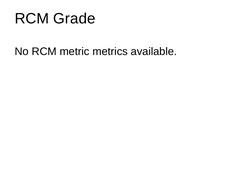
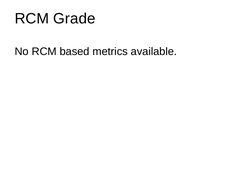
metric: metric -> based (75, 52)
